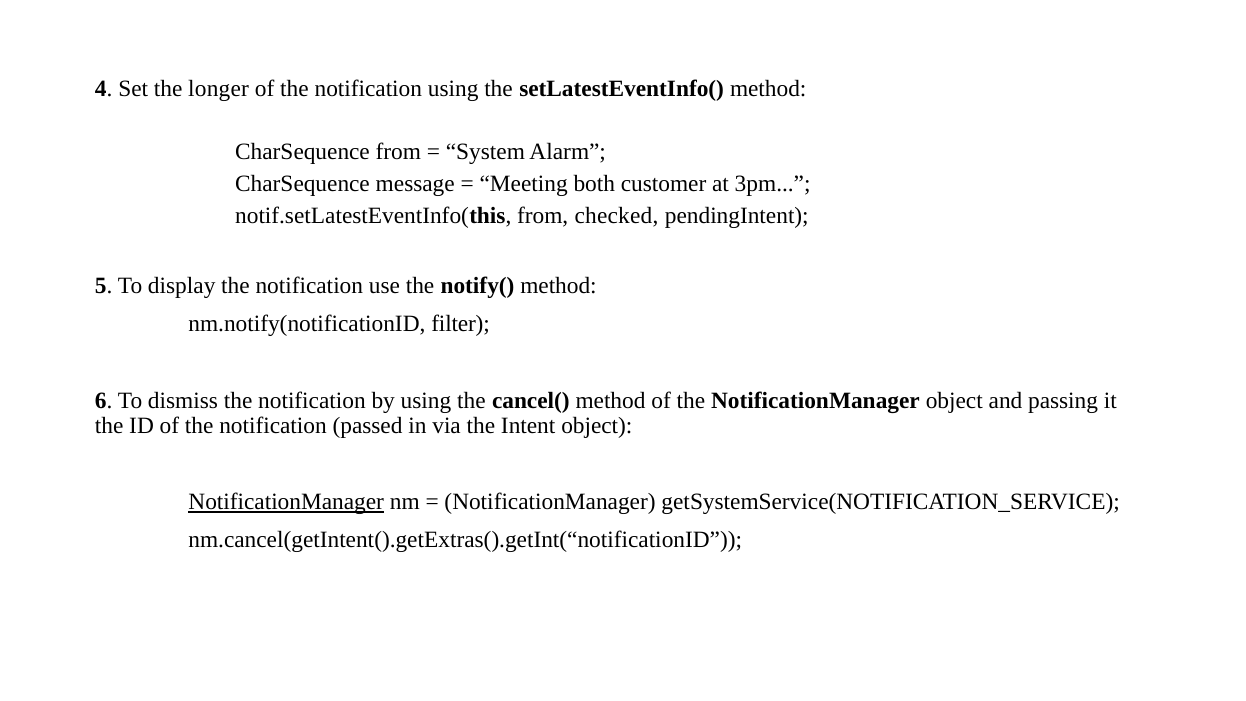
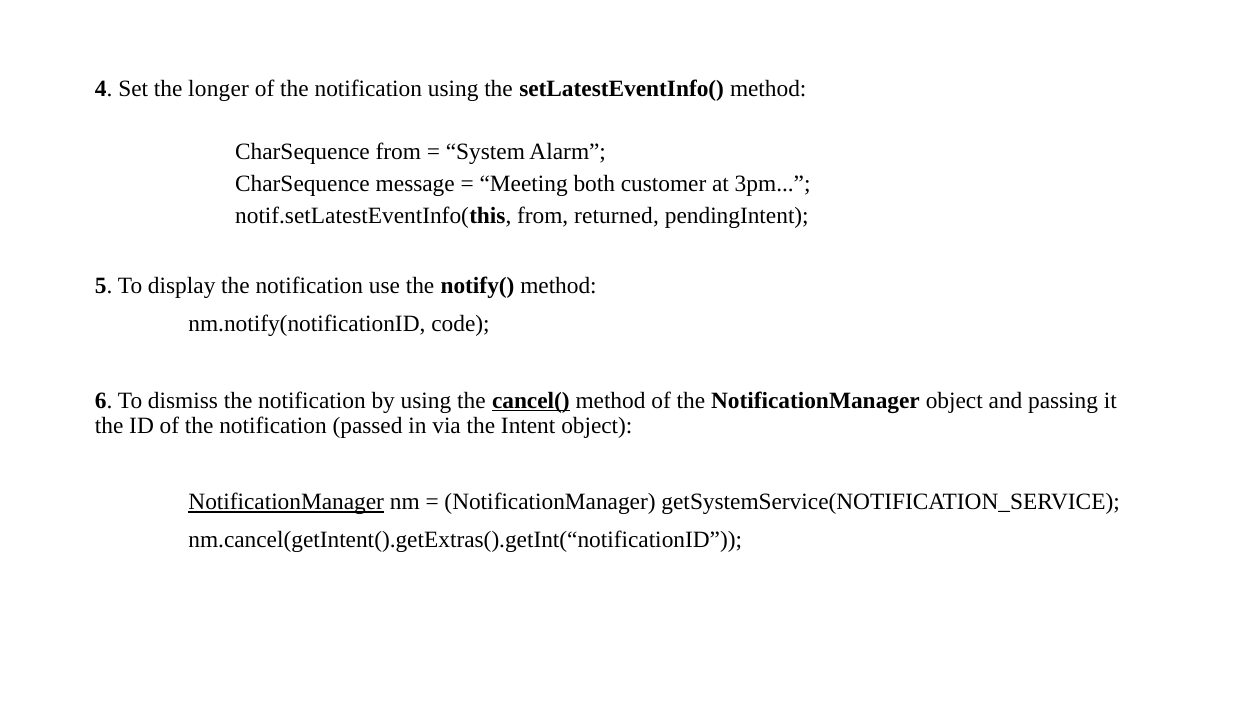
checked: checked -> returned (617, 216)
filter: filter -> code (460, 324)
cancel( underline: none -> present (531, 400)
